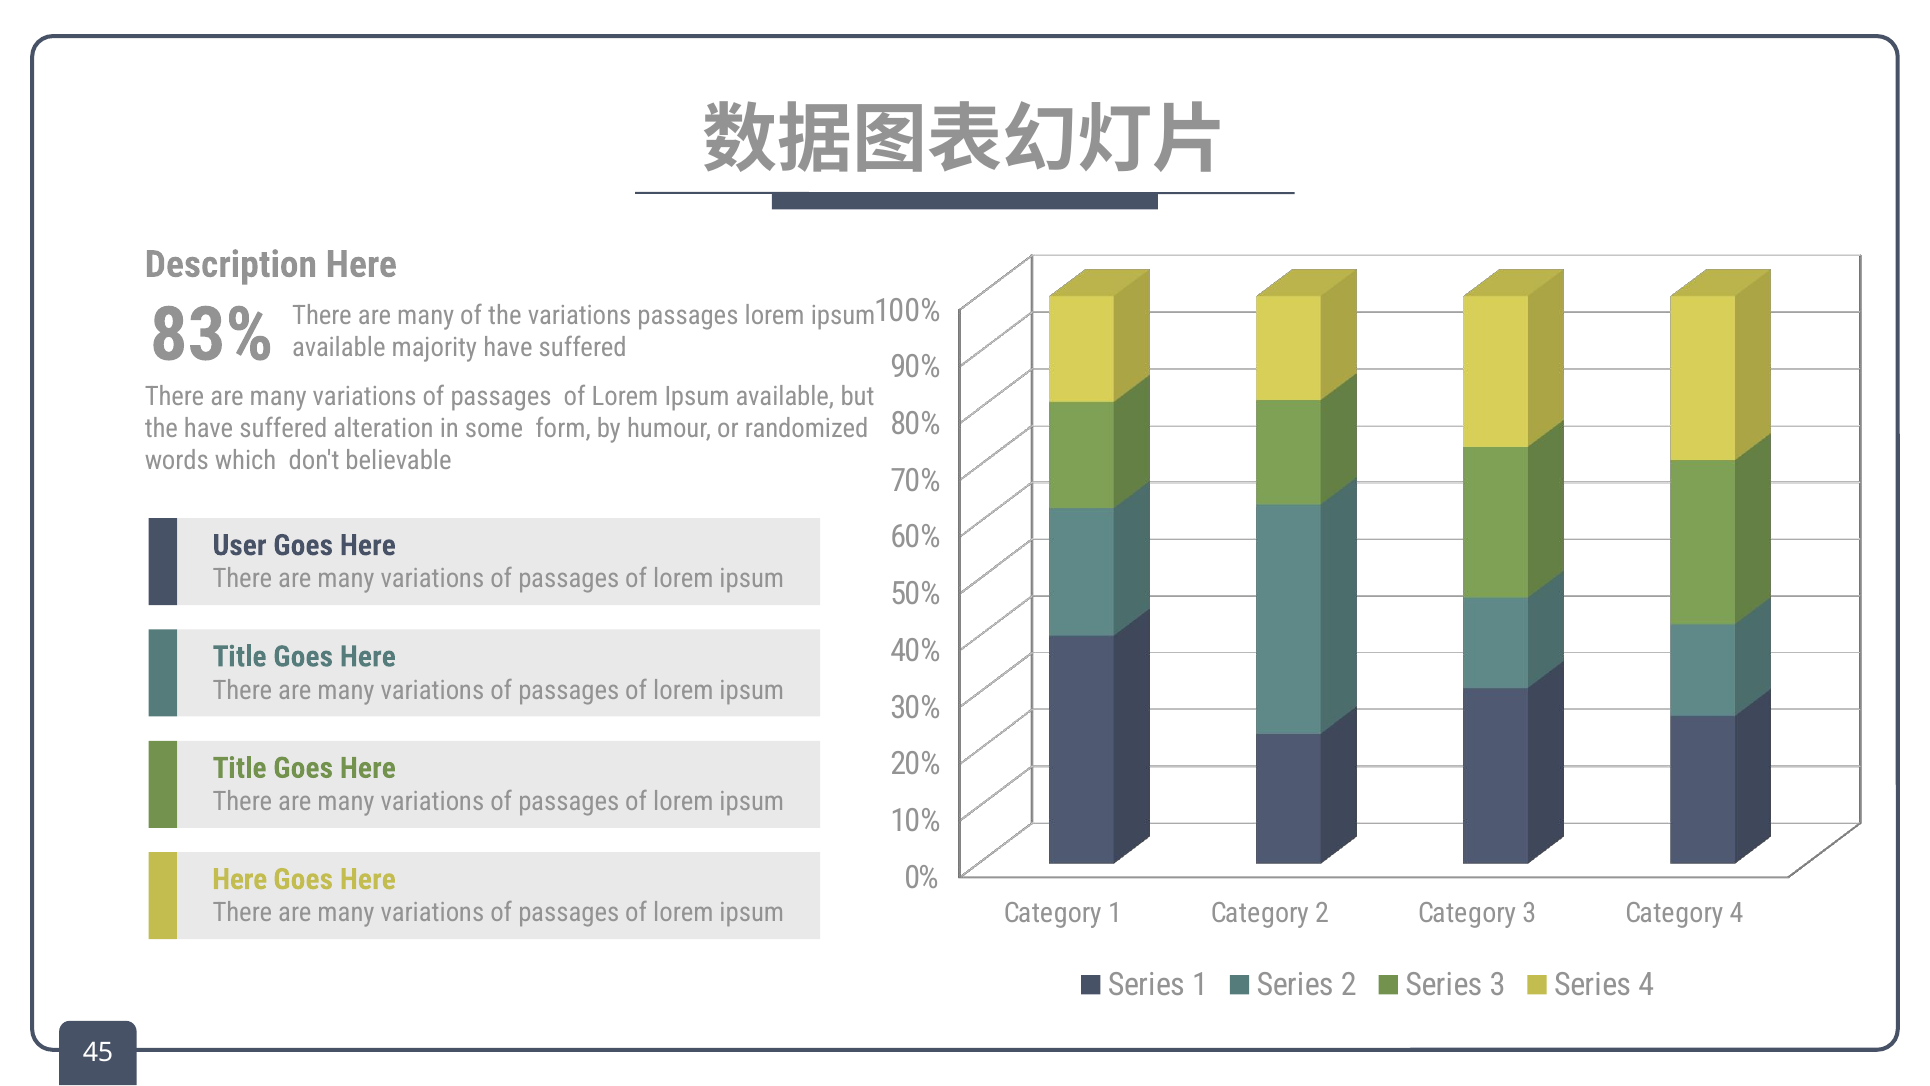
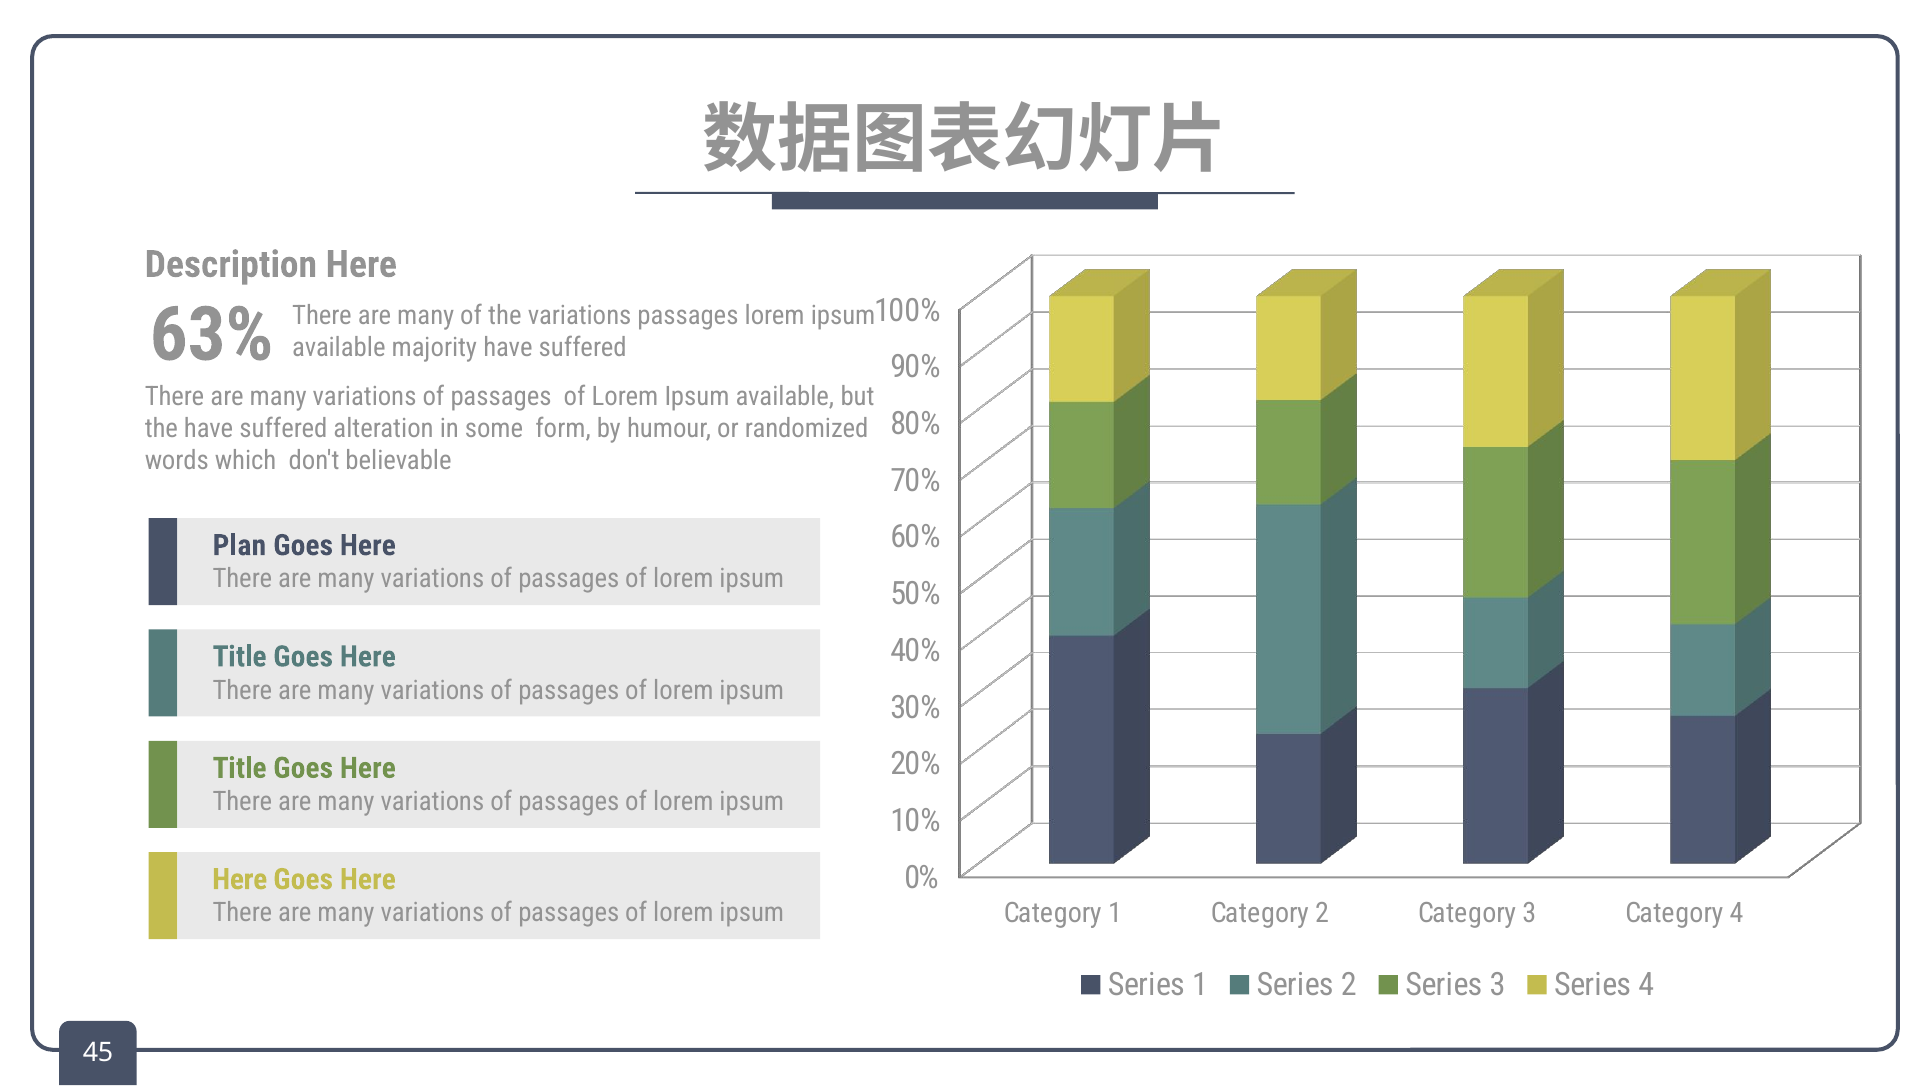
83%: 83% -> 63% (212, 335)
User: User -> Plan (239, 545)
